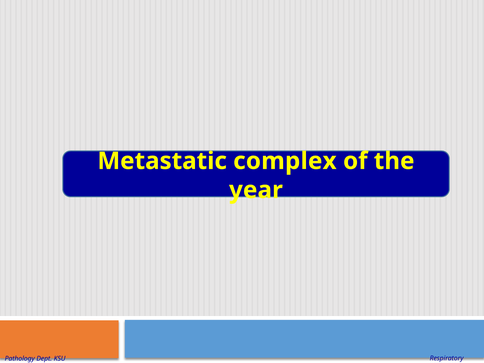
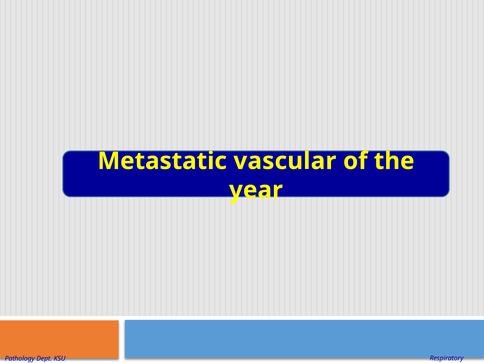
complex: complex -> vascular (285, 161)
